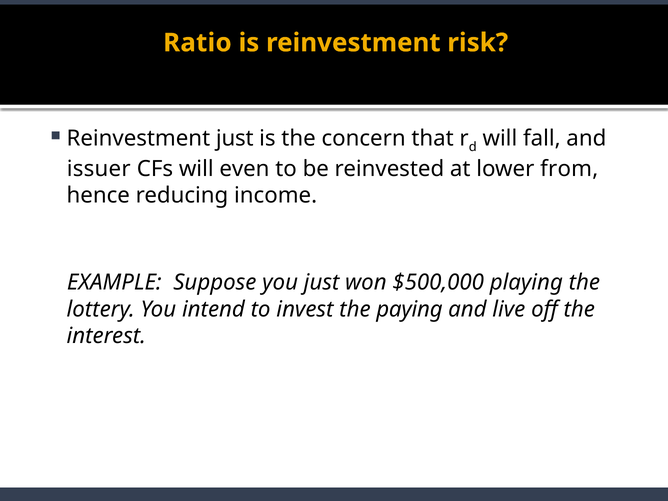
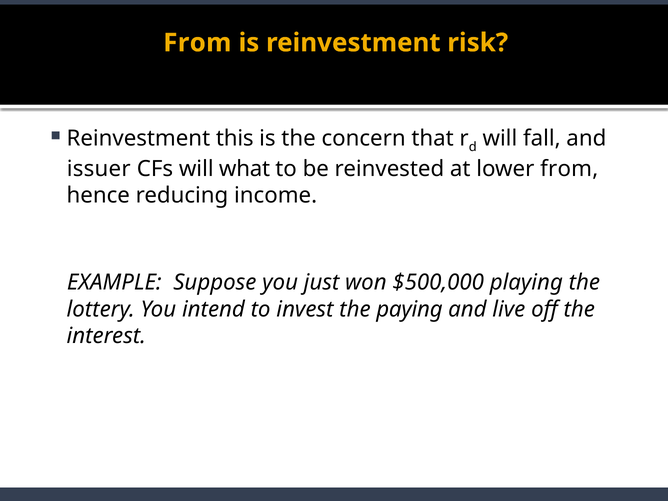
Ratio: Ratio -> From (197, 43)
Reinvestment just: just -> this (235, 139)
even: even -> what (245, 169)
